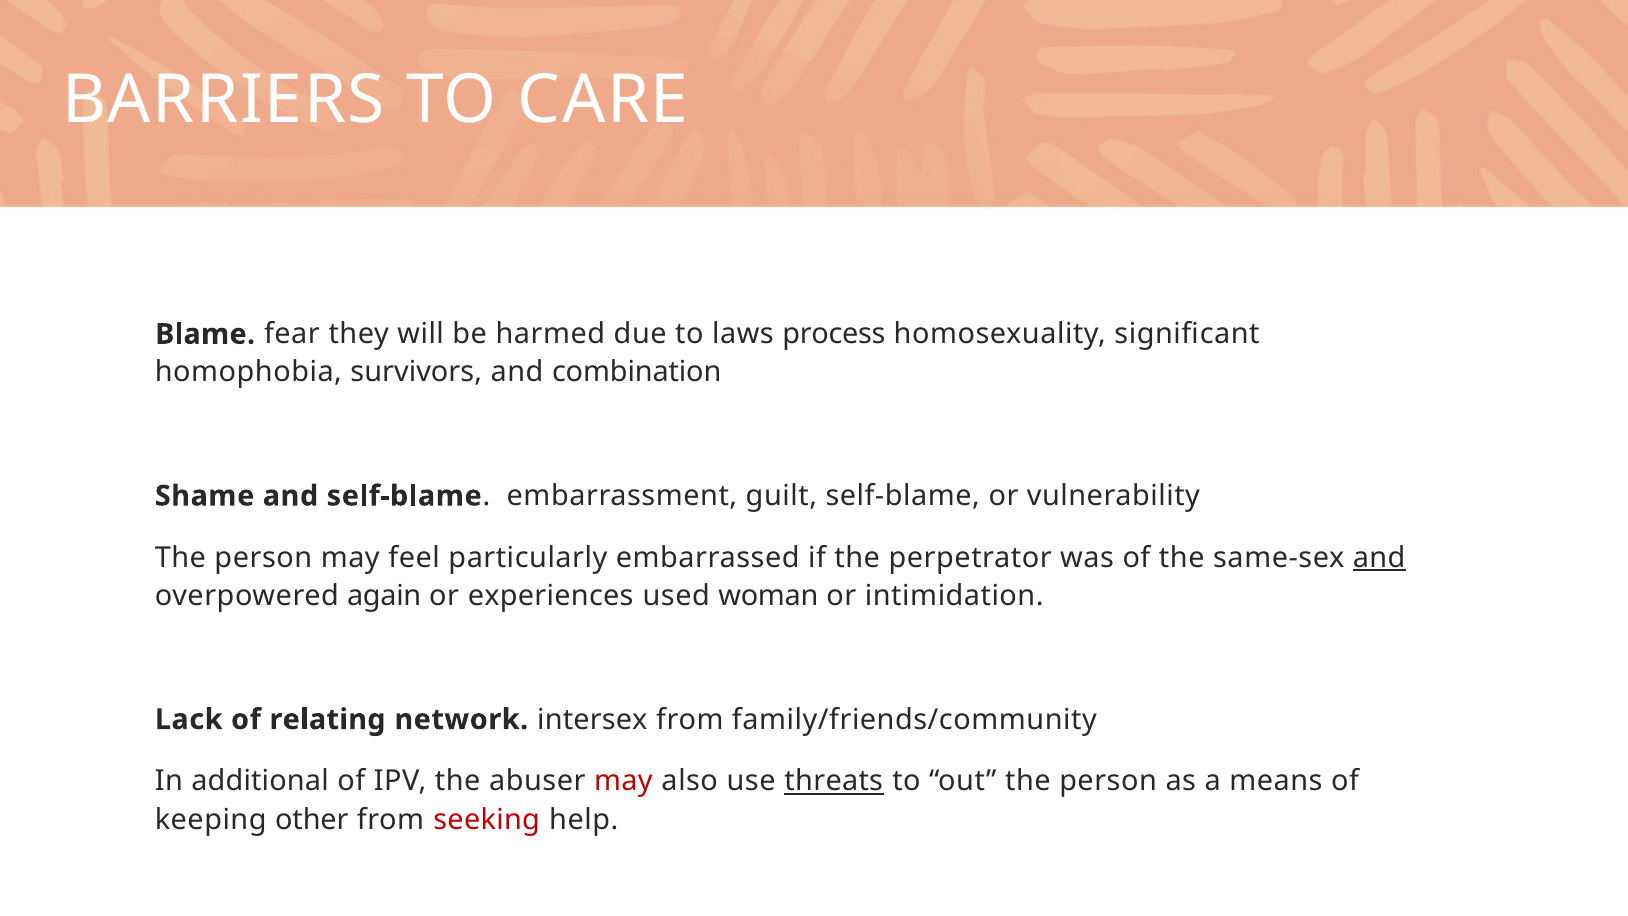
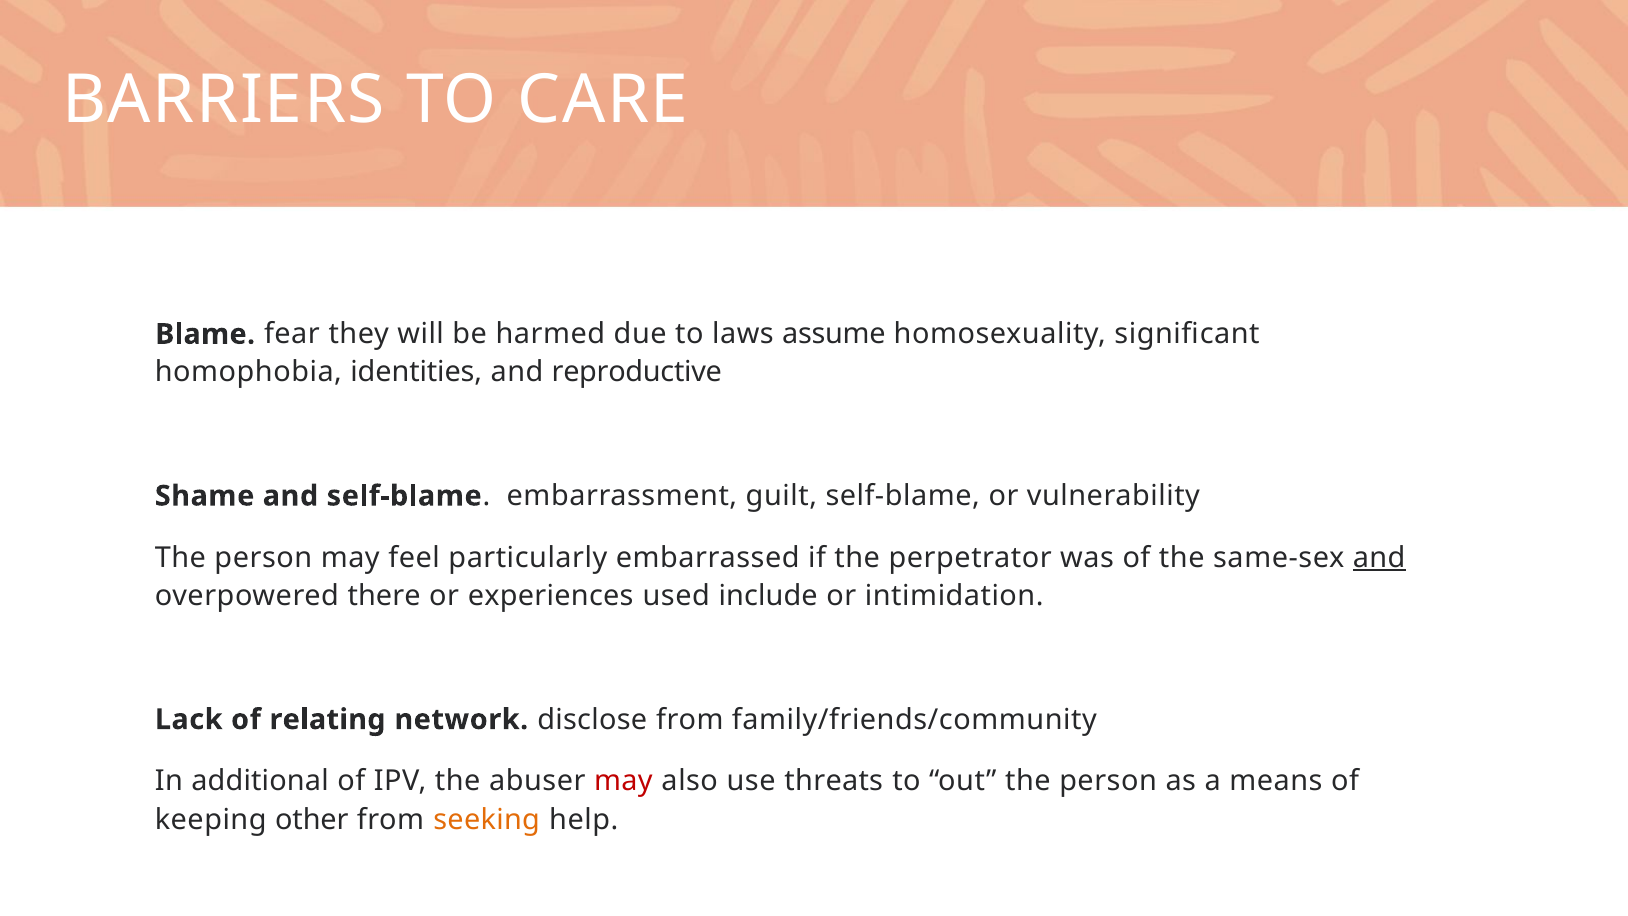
process: process -> assume (834, 334)
survivors: survivors -> identities (416, 372)
combination: combination -> reproductive (637, 372)
again: again -> there (384, 596)
woman: woman -> include (768, 596)
intersex: intersex -> disclose (592, 719)
threats underline: present -> none (834, 781)
seeking colour: red -> orange (487, 819)
